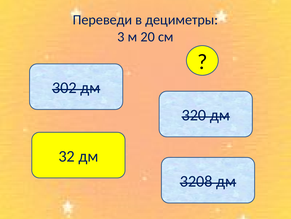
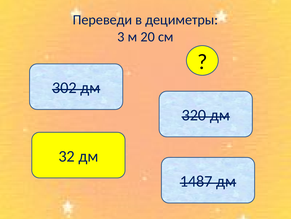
3208: 3208 -> 1487 (196, 181)
